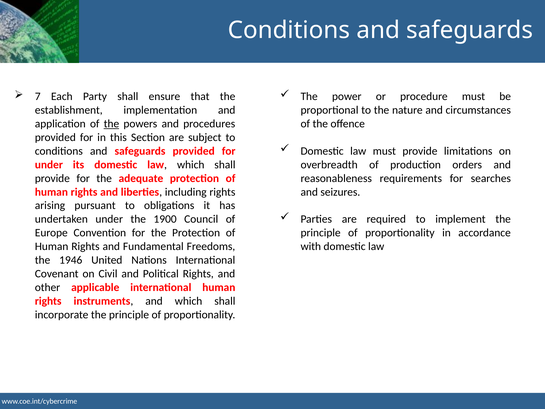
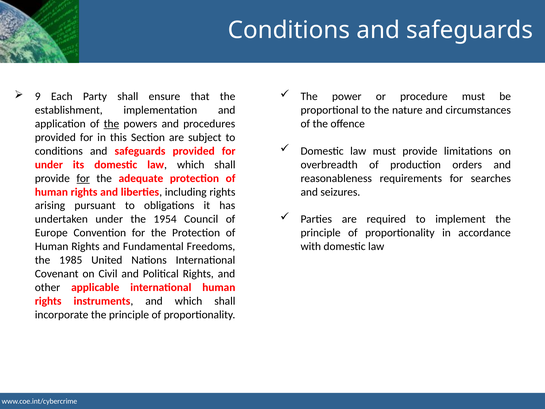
7: 7 -> 9 (38, 96)
for underline: none -> present (83, 178)
1900: 1900 -> 1954 (165, 219)
1946: 1946 -> 1985 (71, 260)
